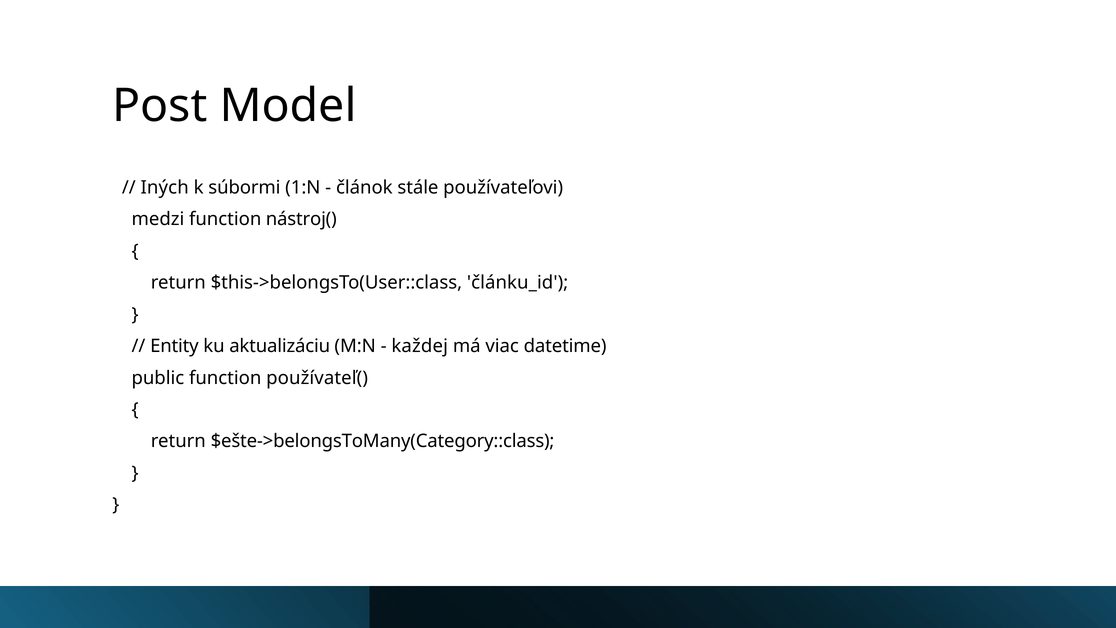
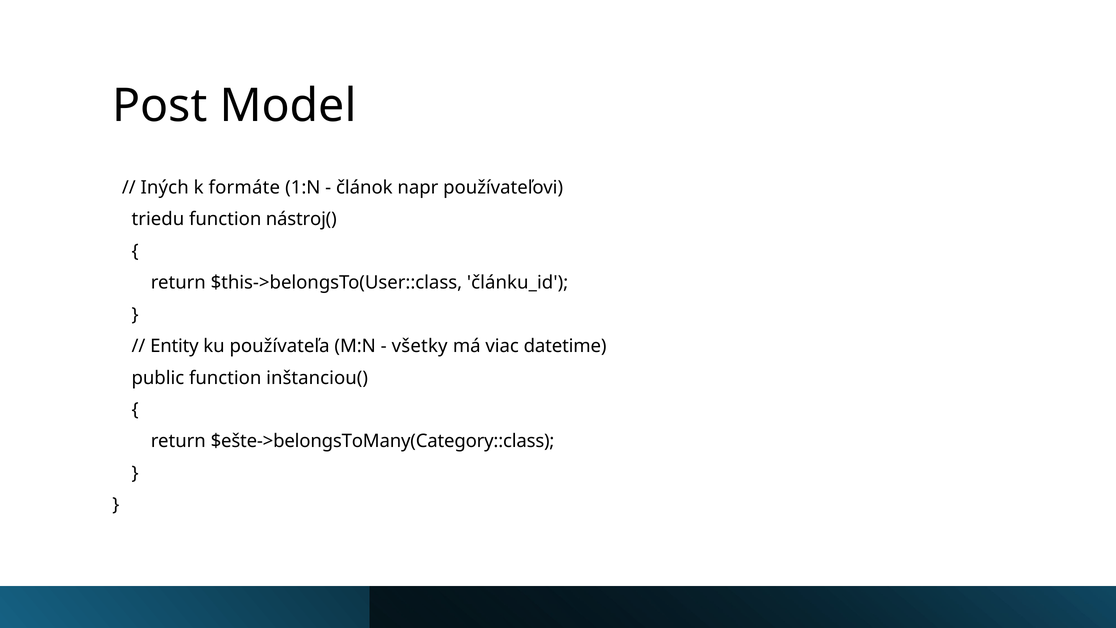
súbormi: súbormi -> formáte (244, 188)
stále: stále -> napr (418, 188)
medzi: medzi -> triedu (158, 219)
aktualizáciu: aktualizáciu -> používateľa (280, 346)
každej: každej -> všetky (420, 346)
používateľ(: používateľ( -> inštanciou( (317, 378)
